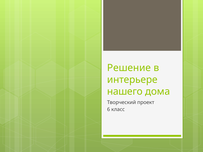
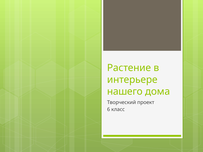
Решение: Решение -> Растение (129, 68)
